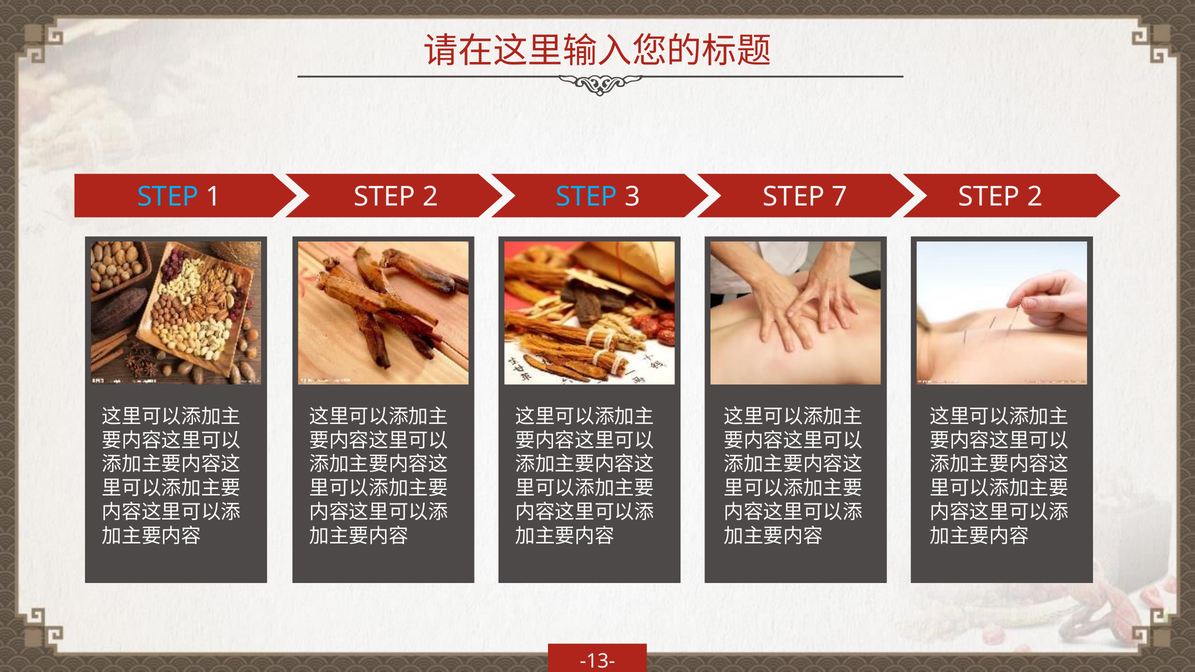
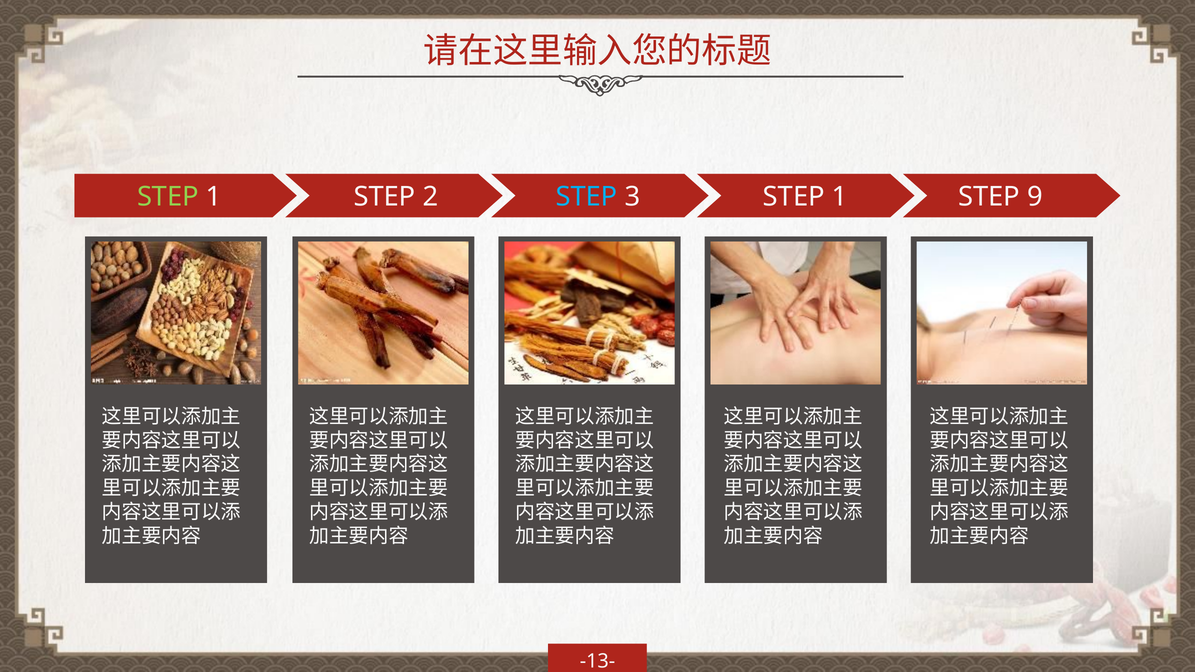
STEP colour: light blue -> light green (168, 196)
3 STEP 7: 7 -> 1 (840, 196)
2: 2 -> 9 (1035, 196)
